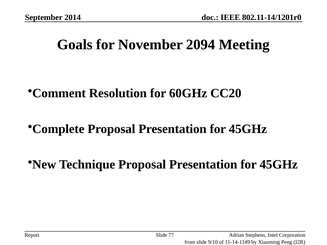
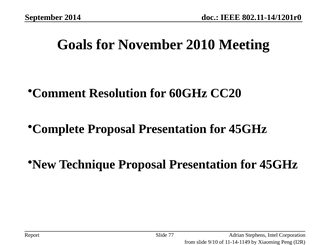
2094: 2094 -> 2010 (201, 45)
